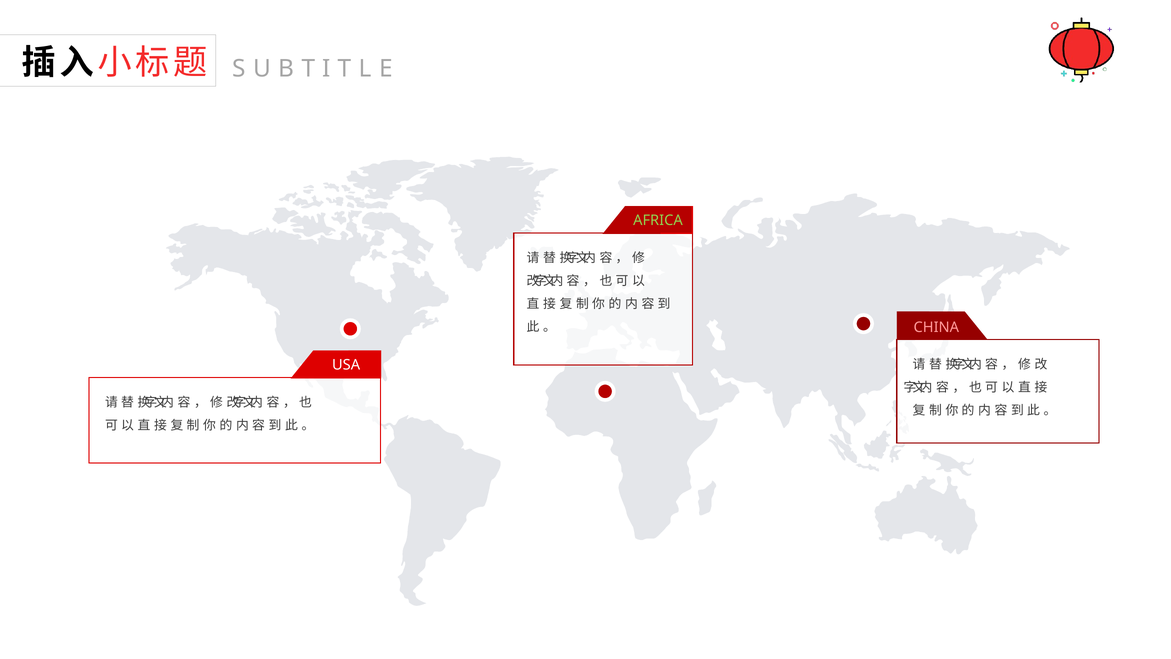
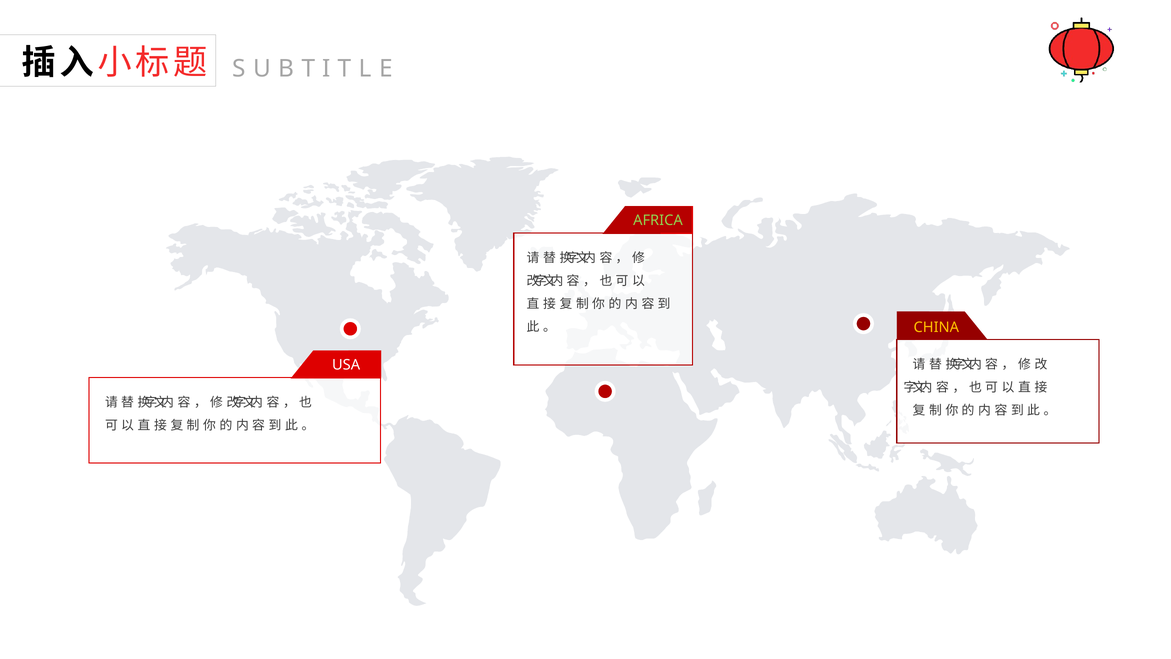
CHINA colour: pink -> yellow (936, 327)
